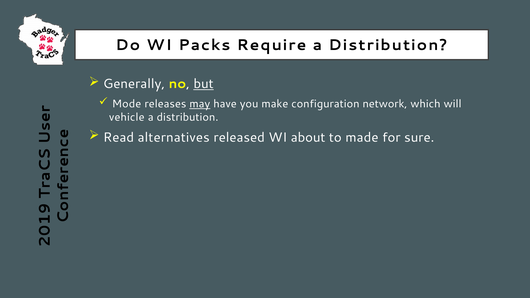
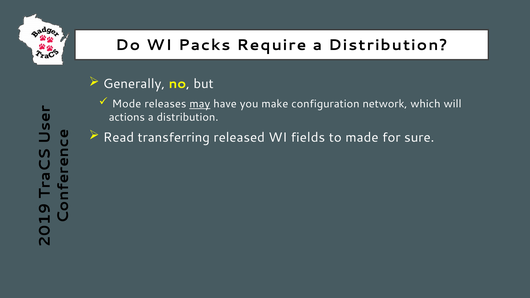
but underline: present -> none (204, 84)
vehicle: vehicle -> actions (127, 117)
alternatives: alternatives -> transferring (174, 137)
about: about -> fields (308, 137)
